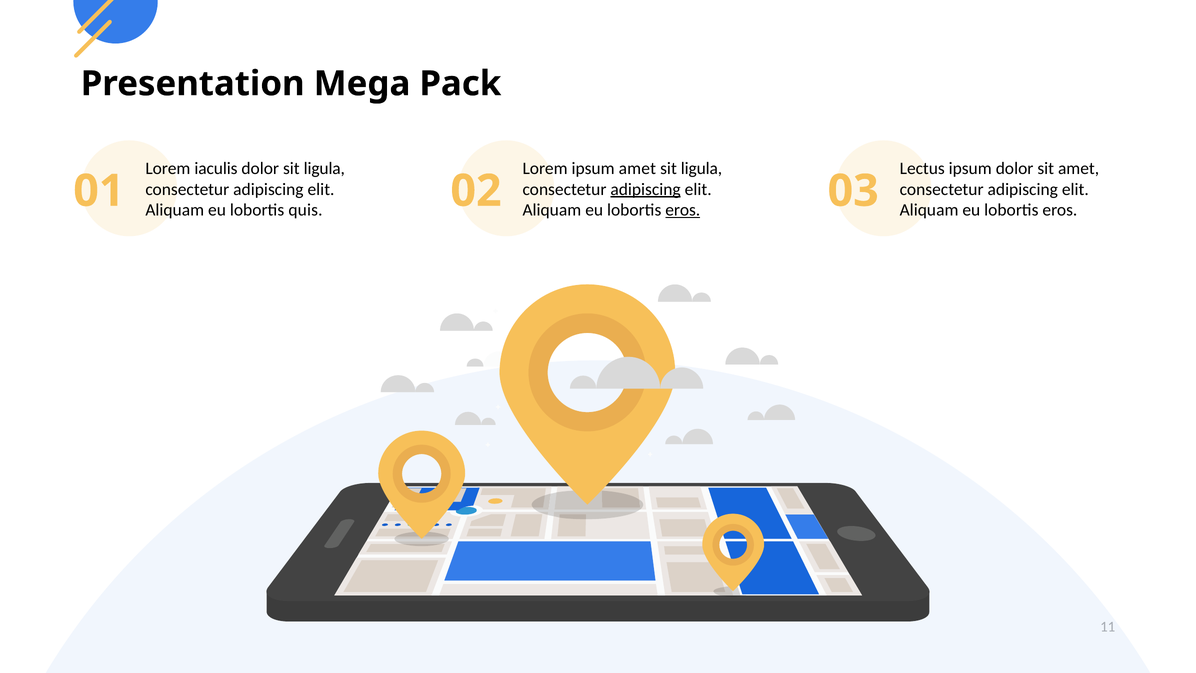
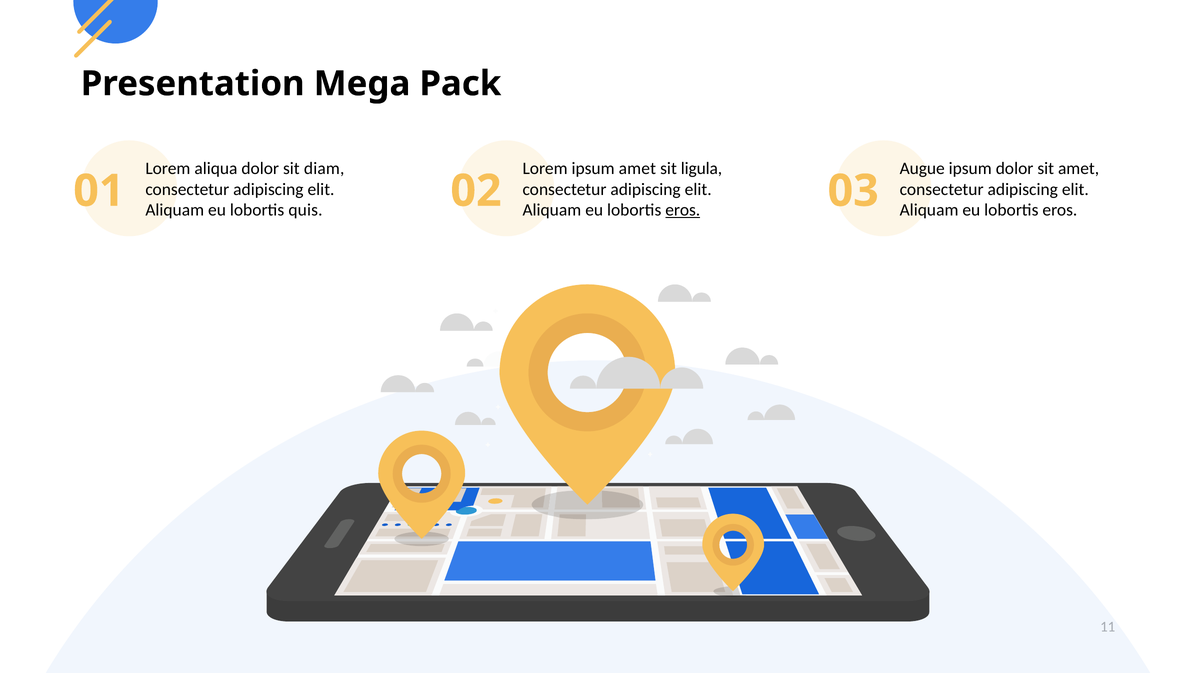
iaculis: iaculis -> aliqua (216, 168)
dolor sit ligula: ligula -> diam (324, 168)
Lectus: Lectus -> Augue (922, 168)
adipiscing underline: present -> none (646, 189)
